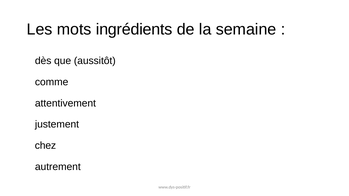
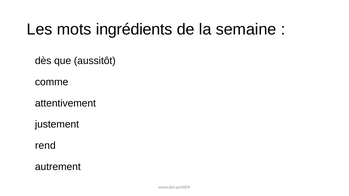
chez: chez -> rend (45, 146)
